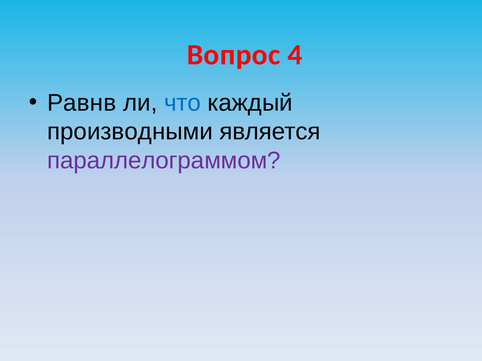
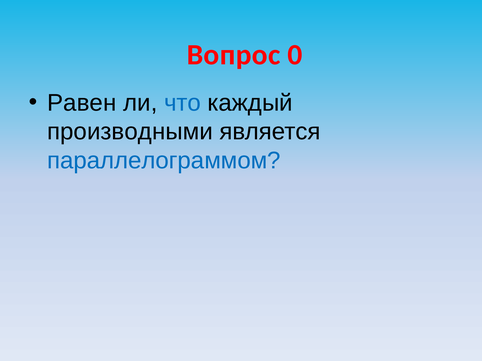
4: 4 -> 0 (295, 55)
Равнв: Равнв -> Равен (82, 103)
параллелограммом colour: purple -> blue (164, 161)
